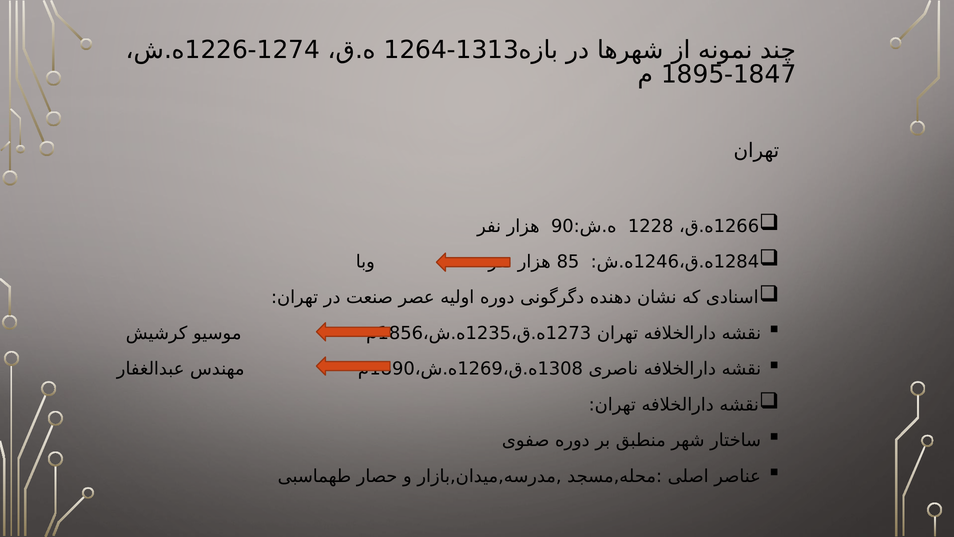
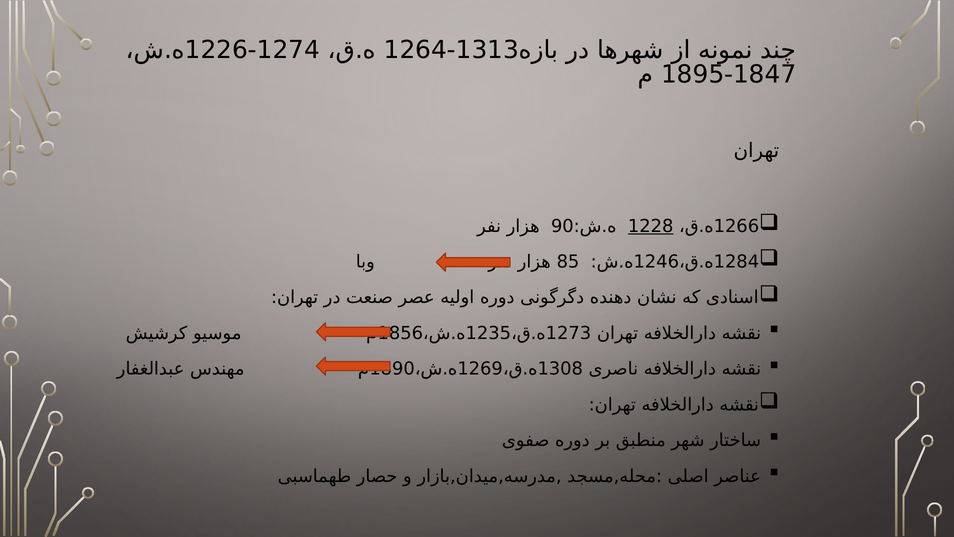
1228 underline: none -> present (651, 226)
